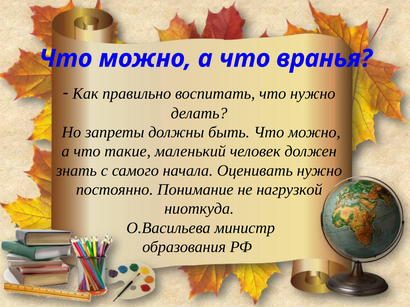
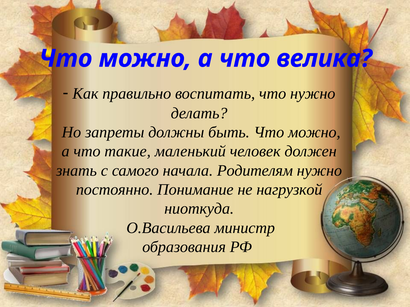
вранья: вранья -> велика (324, 59)
Оценивать: Оценивать -> Родителям (255, 171)
